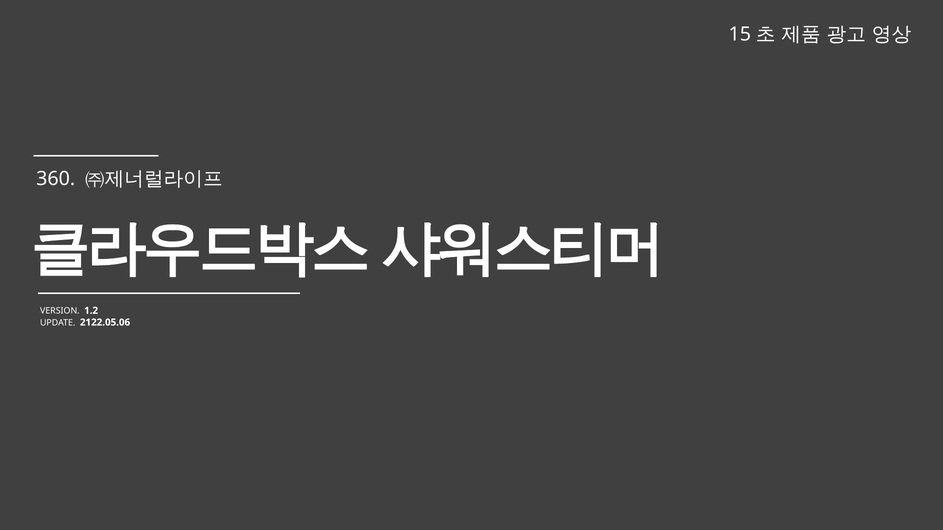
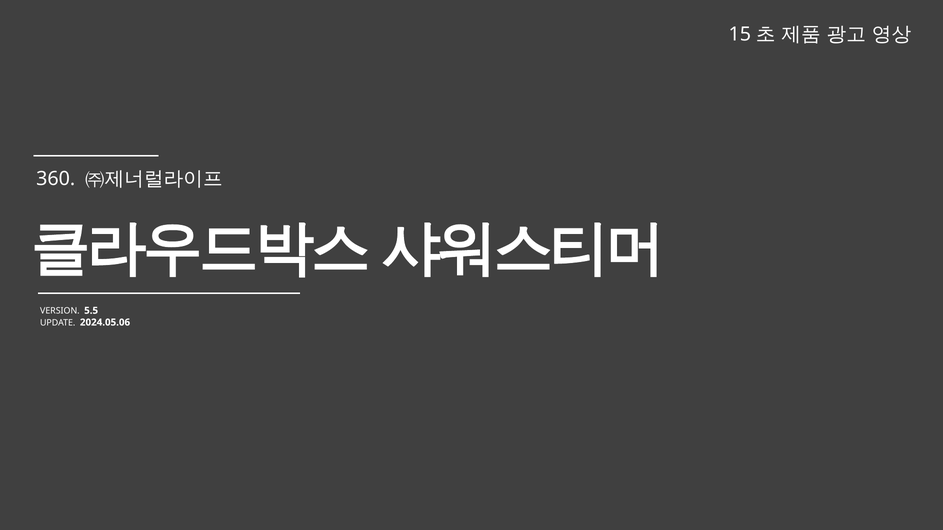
1.2: 1.2 -> 5.5 (91, 311)
2122.05.06: 2122.05.06 -> 2024.05.06 (105, 323)
